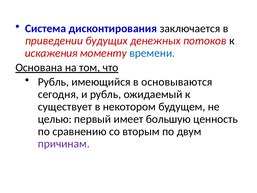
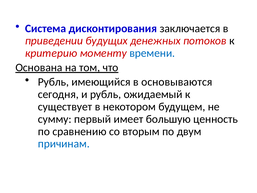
искажения: искажения -> критерию (51, 53)
целью: целью -> сумму (55, 119)
причинам colour: purple -> blue (64, 144)
